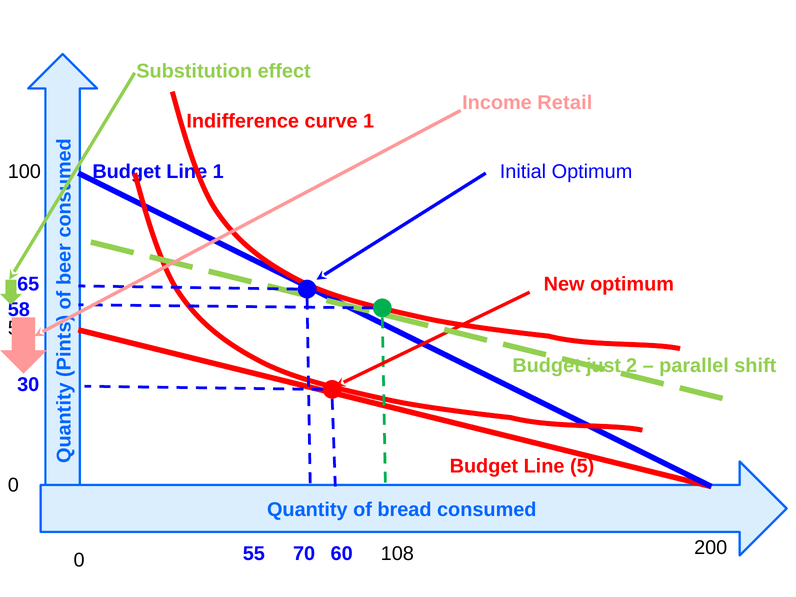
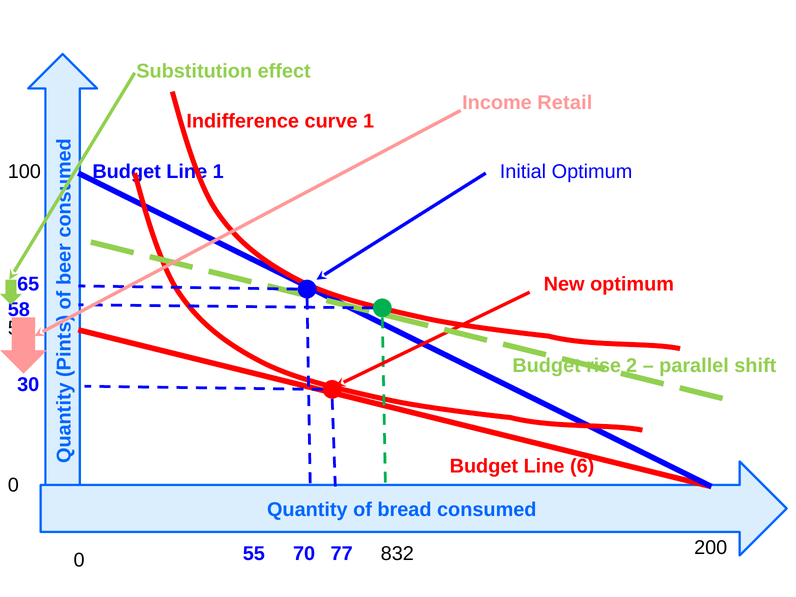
just: just -> rise (604, 366)
5: 5 -> 6 (582, 466)
60: 60 -> 77 (342, 554)
108: 108 -> 832 (397, 554)
